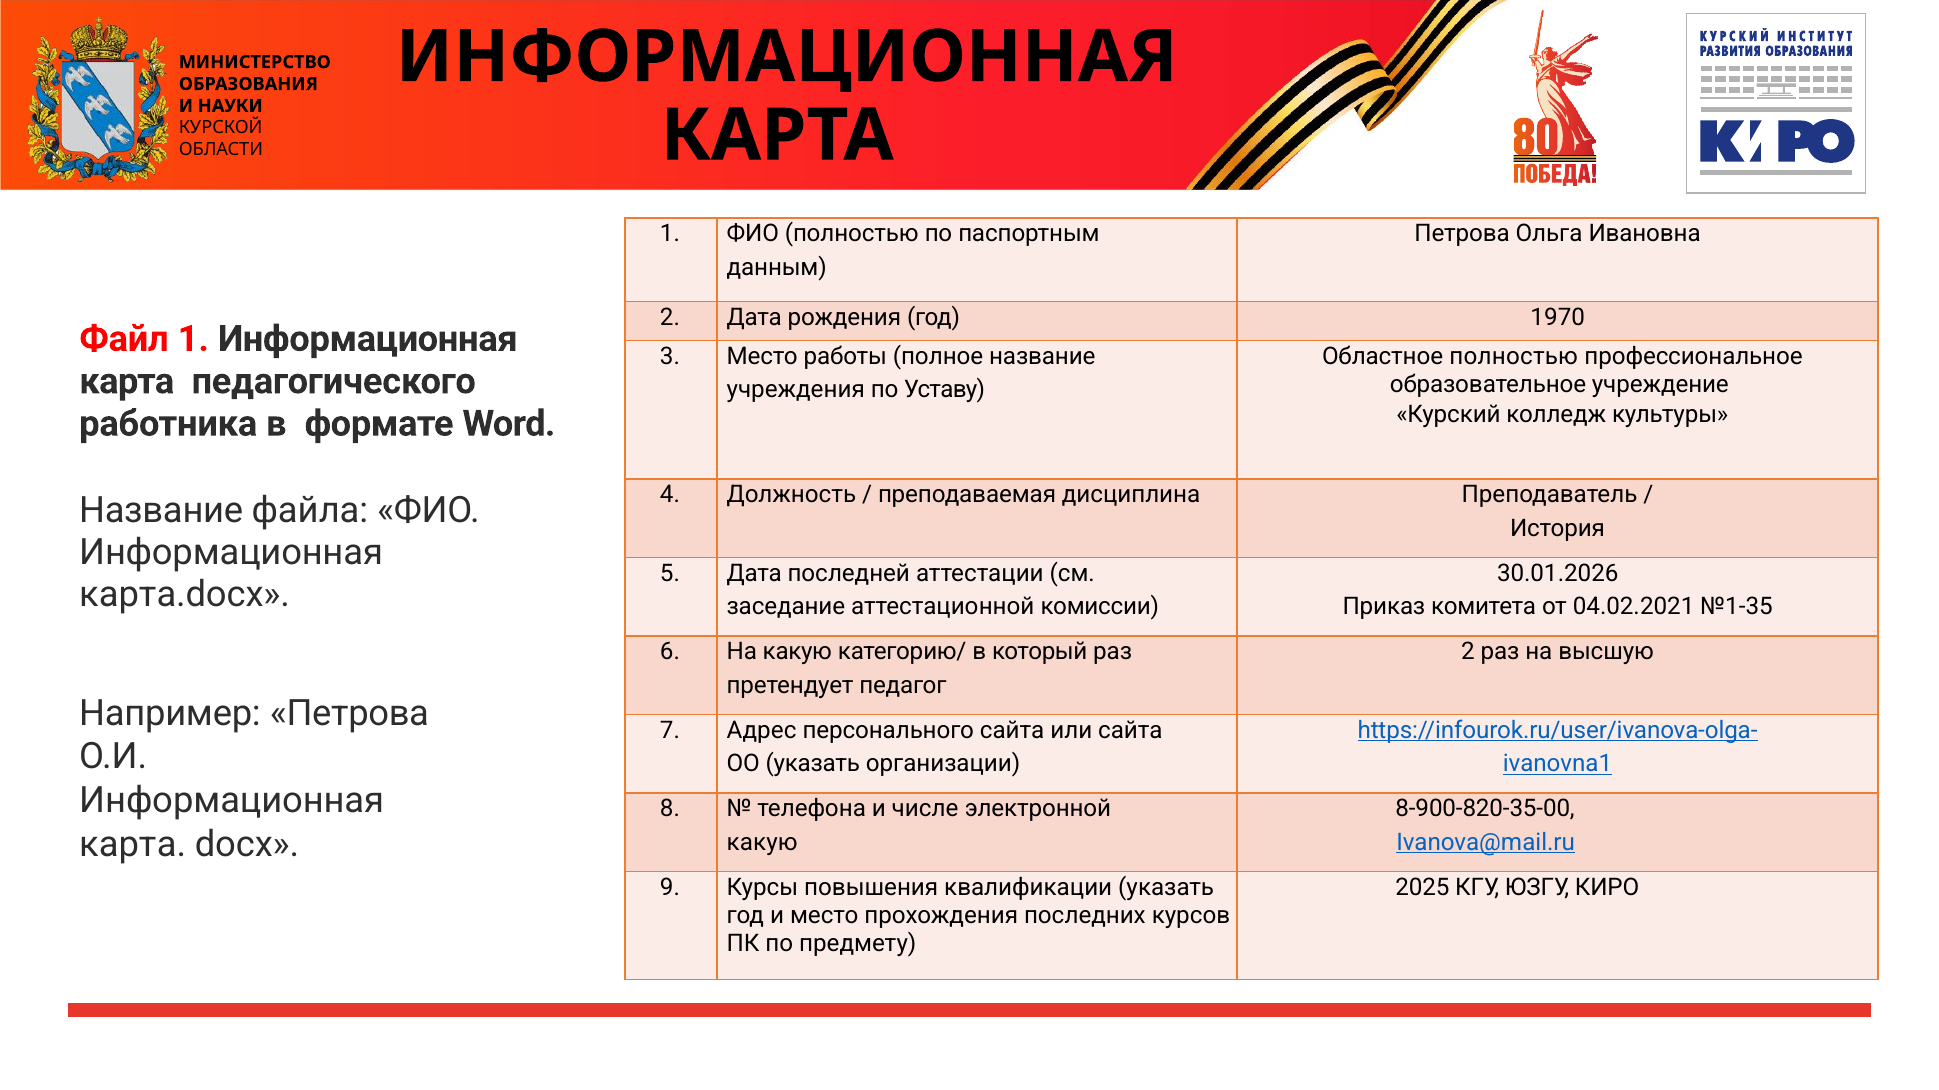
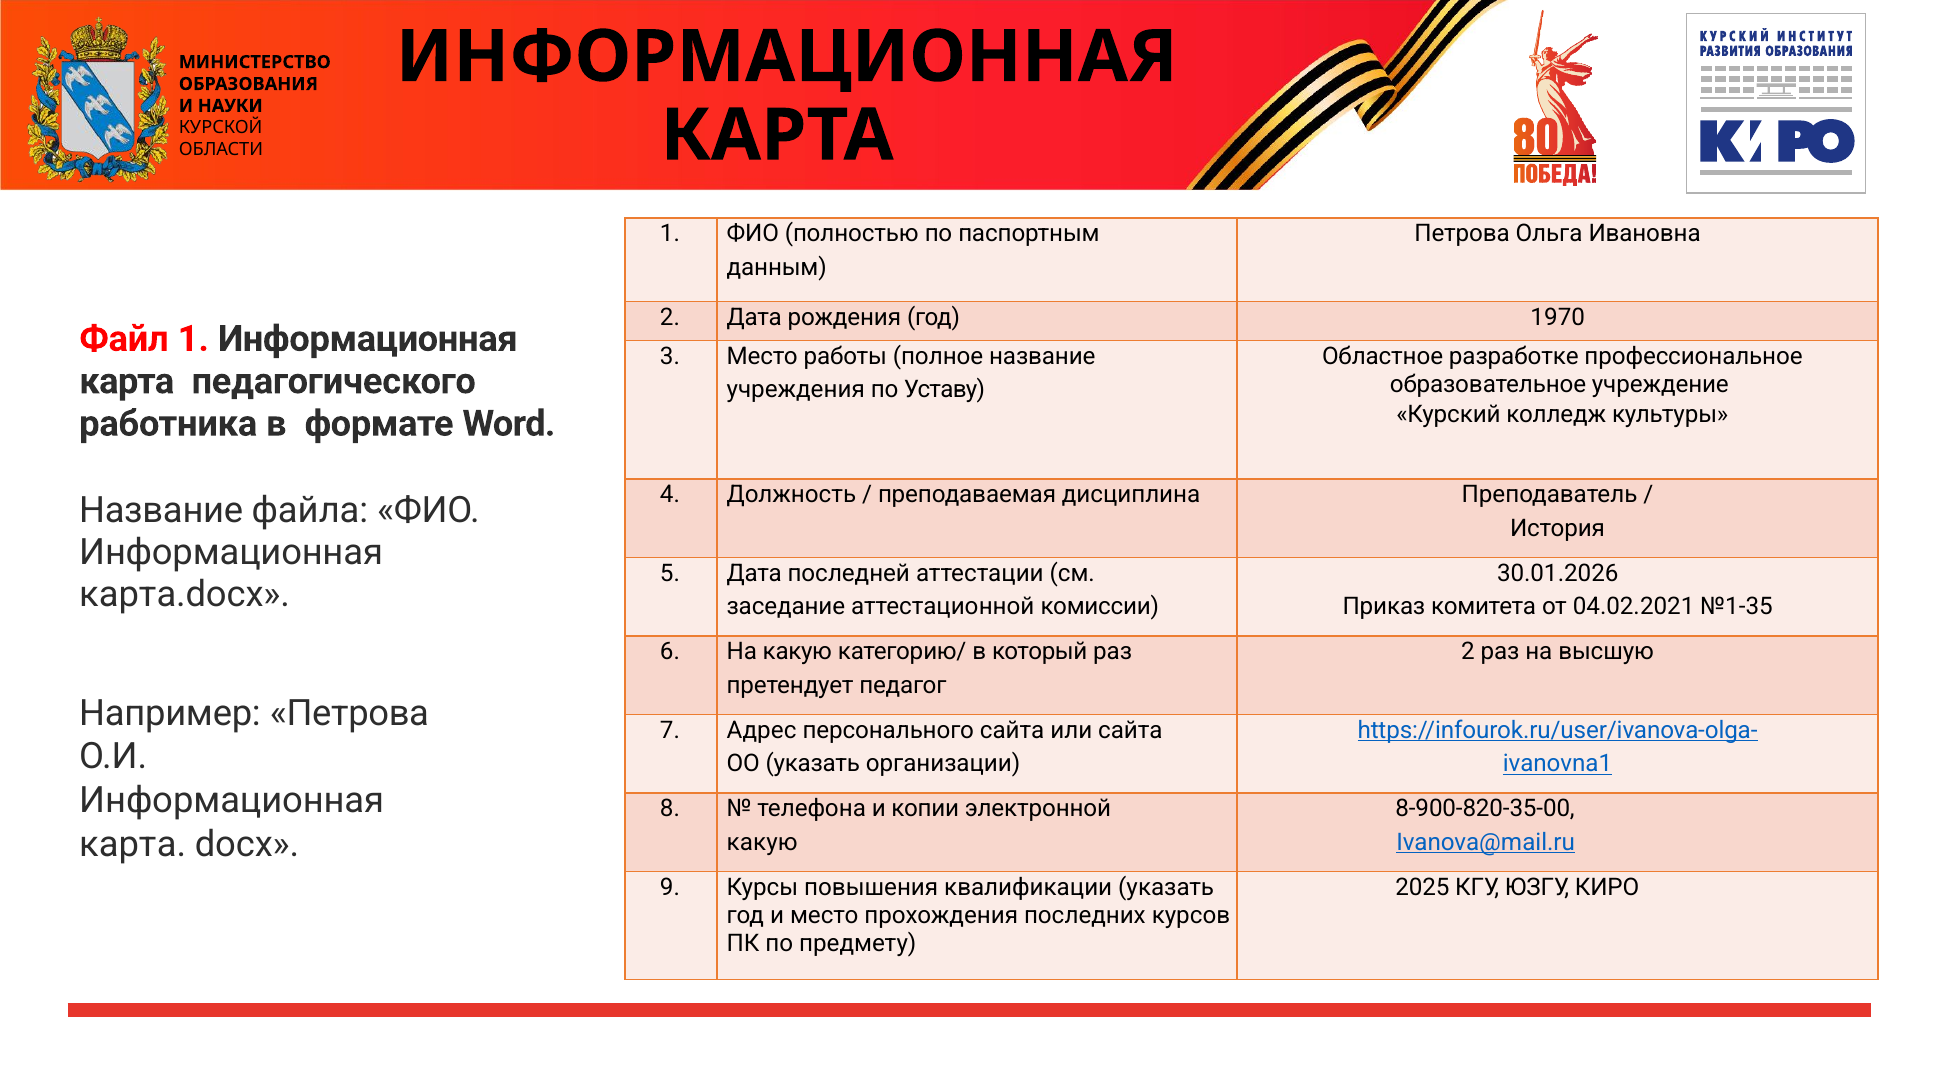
Областное полностью: полностью -> разработке (1514, 356)
числе: числе -> копии (925, 809)
